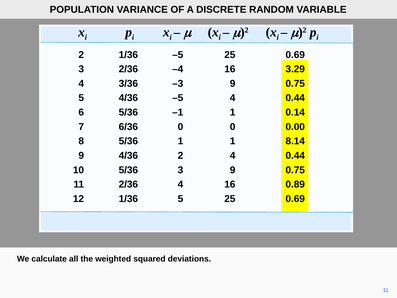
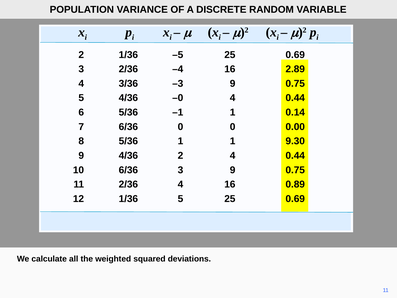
3.29: 3.29 -> 2.89 (295, 69)
4/36 –5: –5 -> –0 (178, 98)
8.14: 8.14 -> 9.30 (295, 141)
10 5/36: 5/36 -> 6/36 (128, 170)
